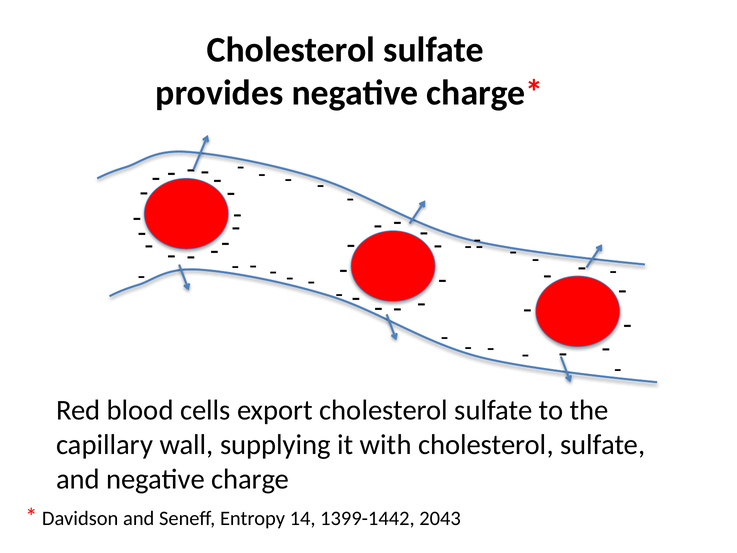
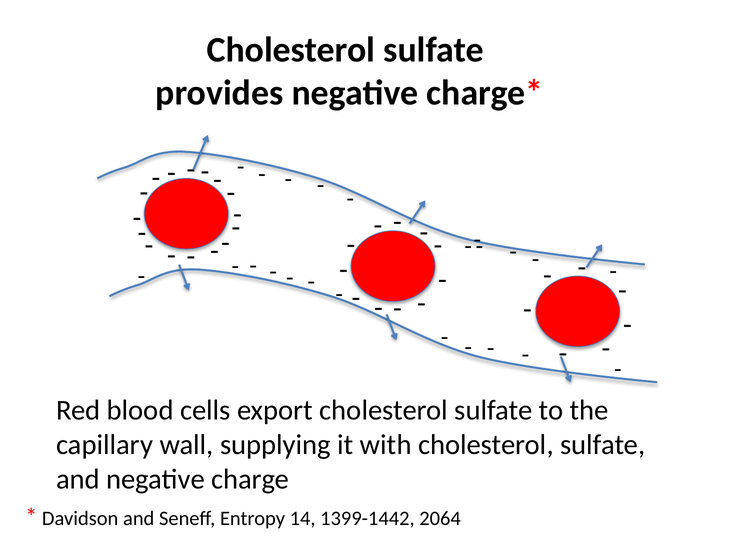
2043: 2043 -> 2064 (440, 518)
